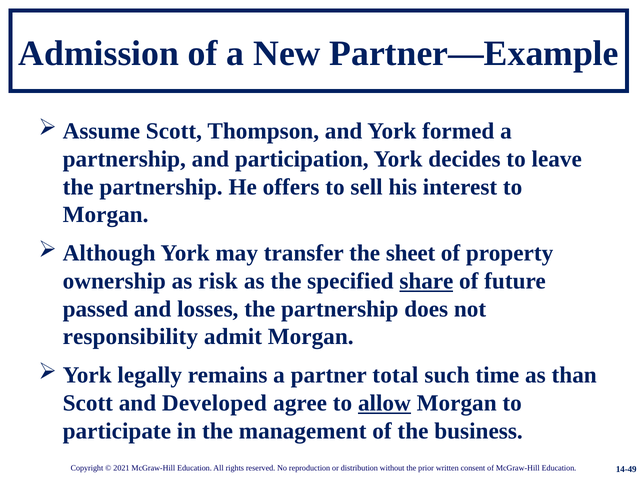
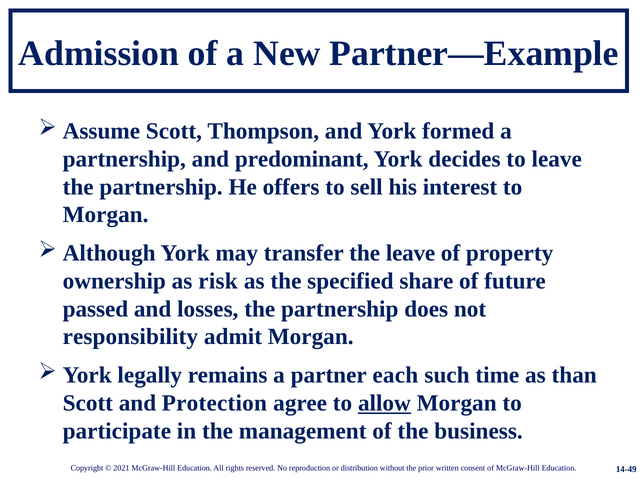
participation: participation -> predominant (302, 159)
the sheet: sheet -> leave (411, 253)
share underline: present -> none (426, 281)
total: total -> each (395, 375)
Developed: Developed -> Protection (214, 403)
